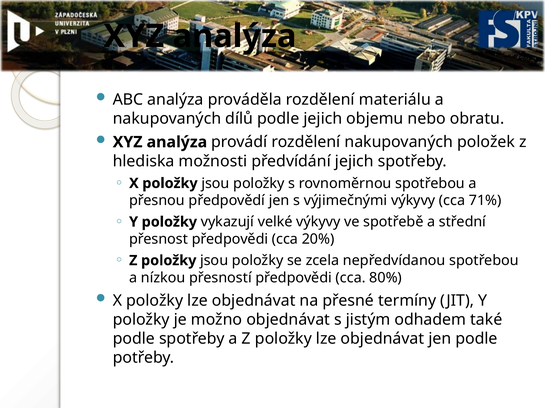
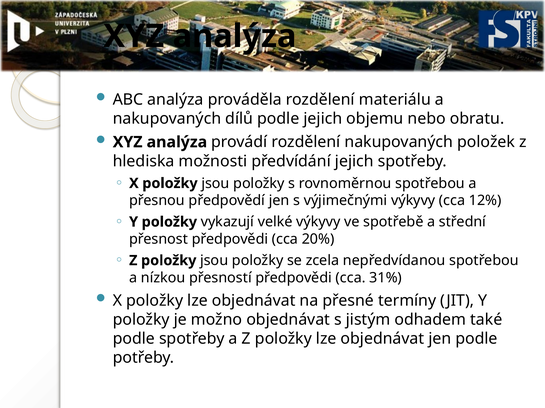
71%: 71% -> 12% (485, 201)
80%: 80% -> 31% (386, 278)
